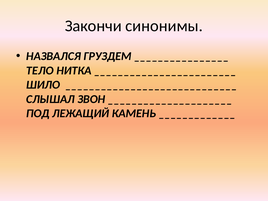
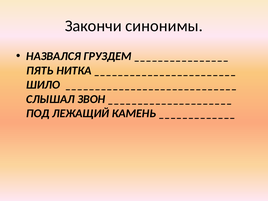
ТЕЛО: ТЕЛО -> ПЯТЬ (40, 71)
